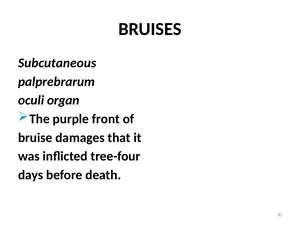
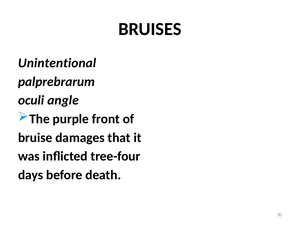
Subcutaneous: Subcutaneous -> Unintentional (57, 63)
organ: organ -> angle (63, 100)
